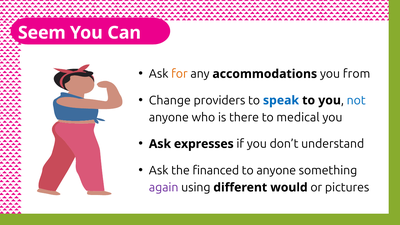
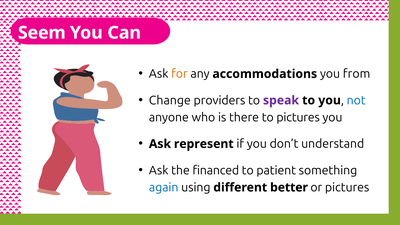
speak colour: blue -> purple (281, 100)
to medical: medical -> pictures (298, 117)
expresses: expresses -> represent (204, 144)
to anyone: anyone -> patient (276, 170)
again colour: purple -> blue (164, 187)
would: would -> better (289, 187)
